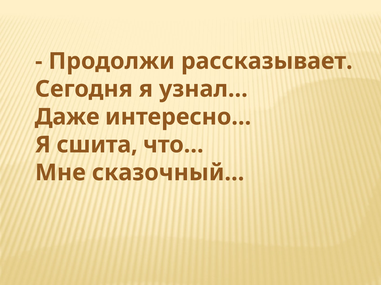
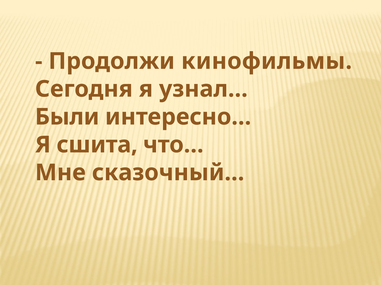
рассказывает: рассказывает -> кинофильмы (267, 61)
Даже: Даже -> Были (67, 117)
